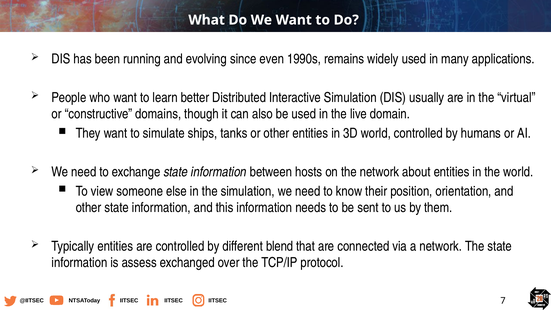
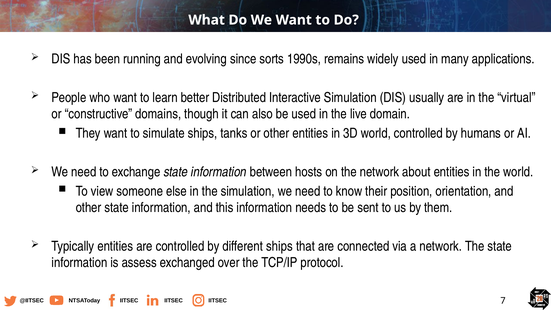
even: even -> sorts (272, 59)
different blend: blend -> ships (279, 246)
